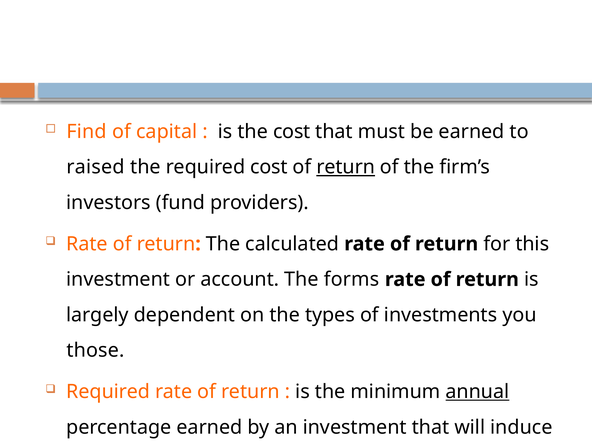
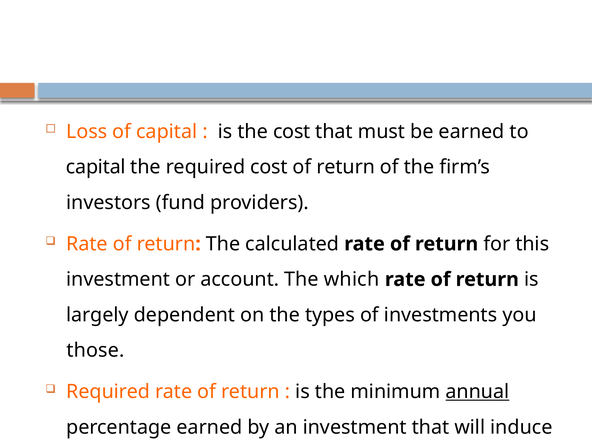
Find: Find -> Loss (87, 132)
raised: raised -> capital (96, 167)
return underline: present -> none (346, 167)
forms: forms -> which (352, 279)
